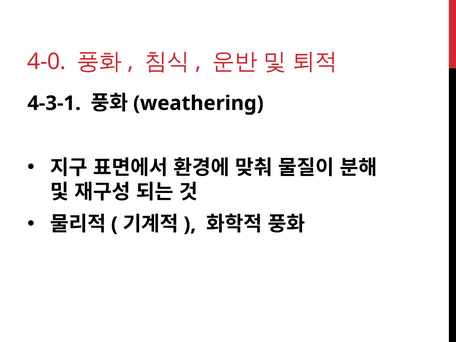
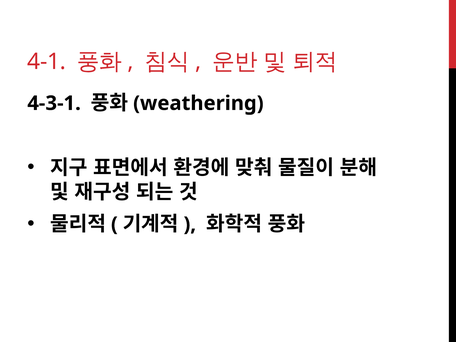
4-0: 4-0 -> 4-1 (47, 62)
